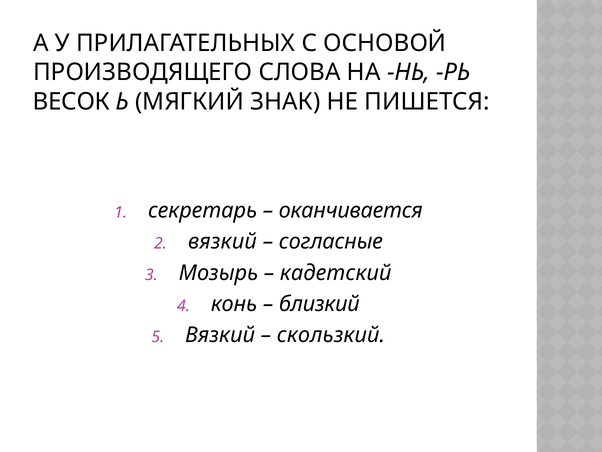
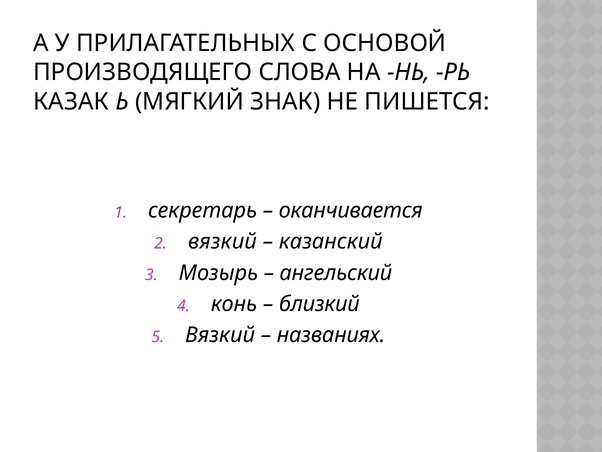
ВЕСОК: ВЕСОК -> КАЗАК (71, 101)
согласные: согласные -> казанский (331, 241)
кадетский: кадетский -> ангельский (336, 273)
скользкий: скользкий -> названиях (331, 335)
